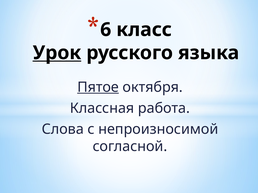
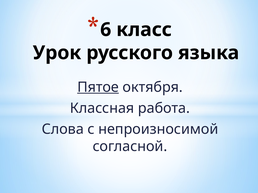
Урок underline: present -> none (57, 53)
